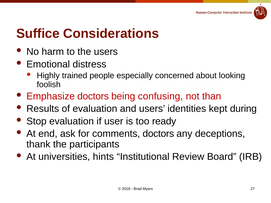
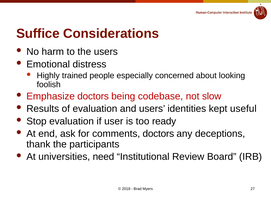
confusing: confusing -> codebase (160, 96)
than: than -> slow (212, 96)
during: during -> useful (243, 109)
hints: hints -> need (103, 157)
